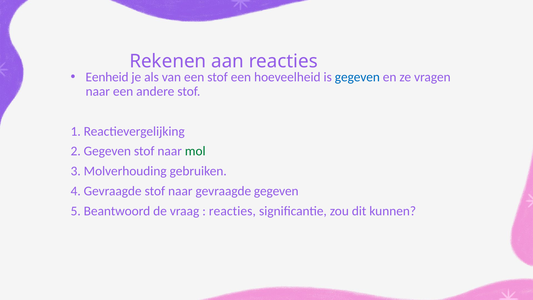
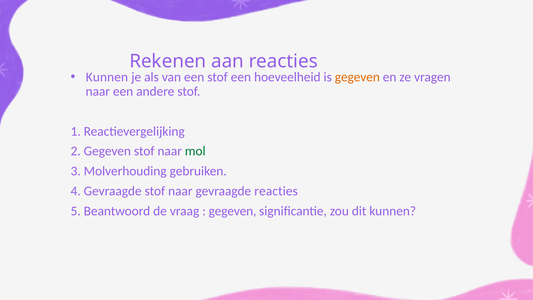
Eenheid: Eenheid -> Kunnen (107, 77)
gegeven colour: blue -> orange (357, 77)
gevraagde gegeven: gegeven -> reacties (276, 191)
reacties: reacties -> gegeven (233, 211)
